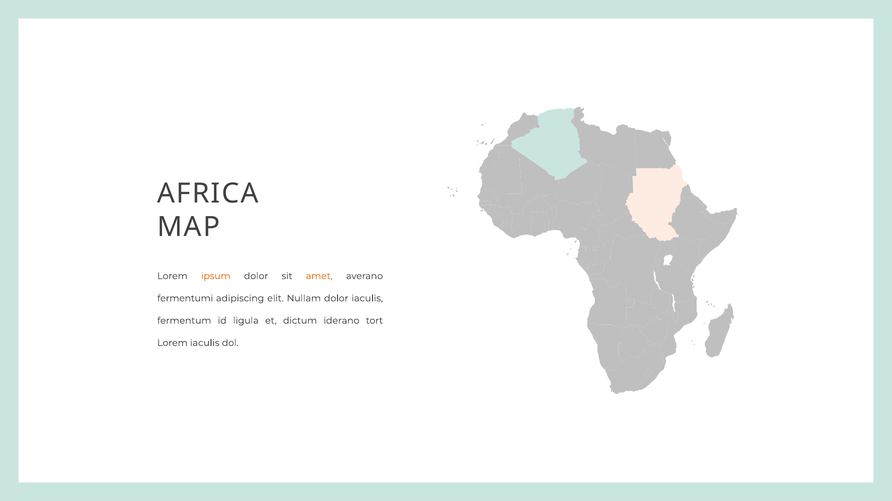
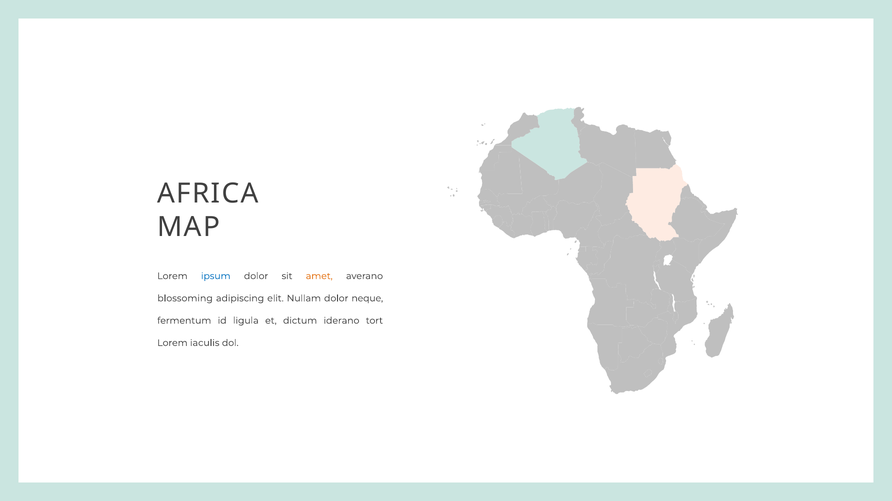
ipsum colour: orange -> blue (216, 276)
fermentumi: fermentumi -> blossoming (185, 299)
dolor iaculis: iaculis -> neque (367, 299)
